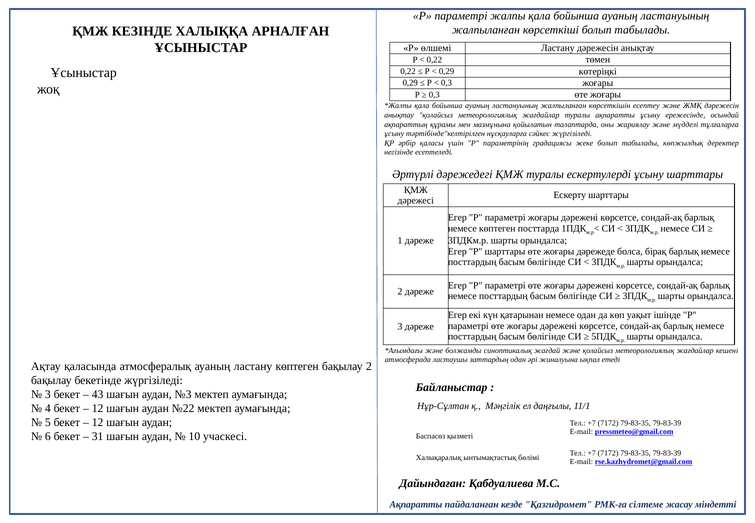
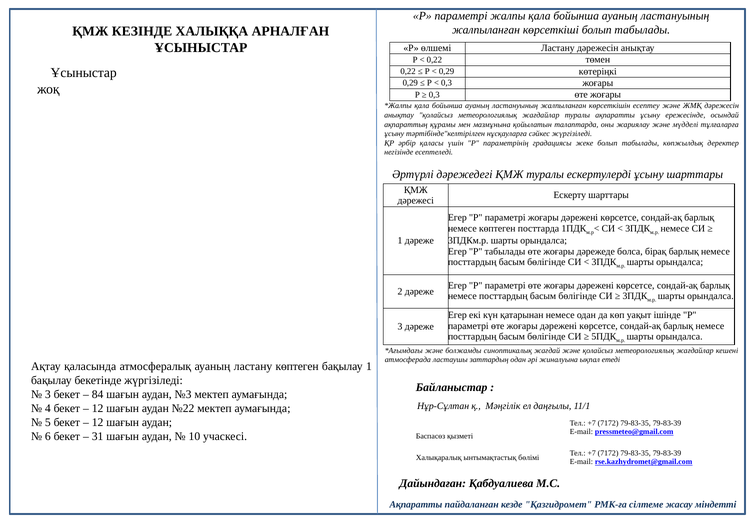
P шарттары: шарттары -> табылады (505, 251)
бақылау 2: 2 -> 1 (369, 366)
43: 43 -> 84 (98, 394)
